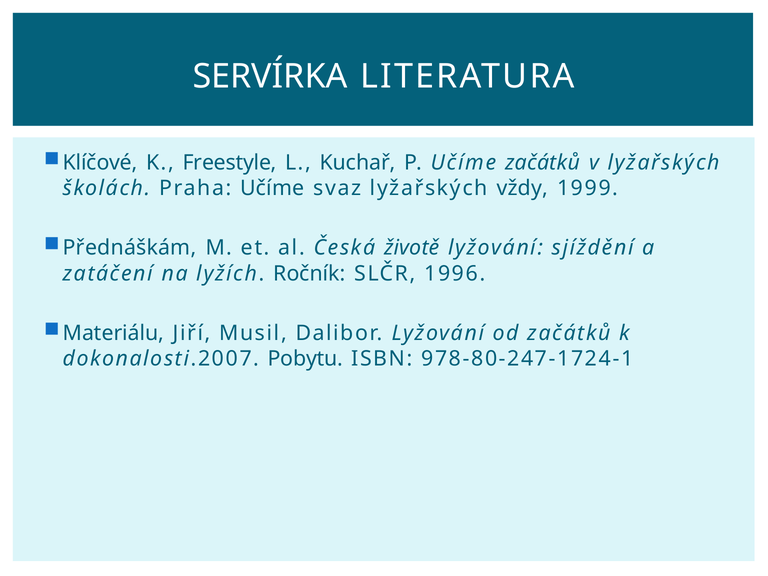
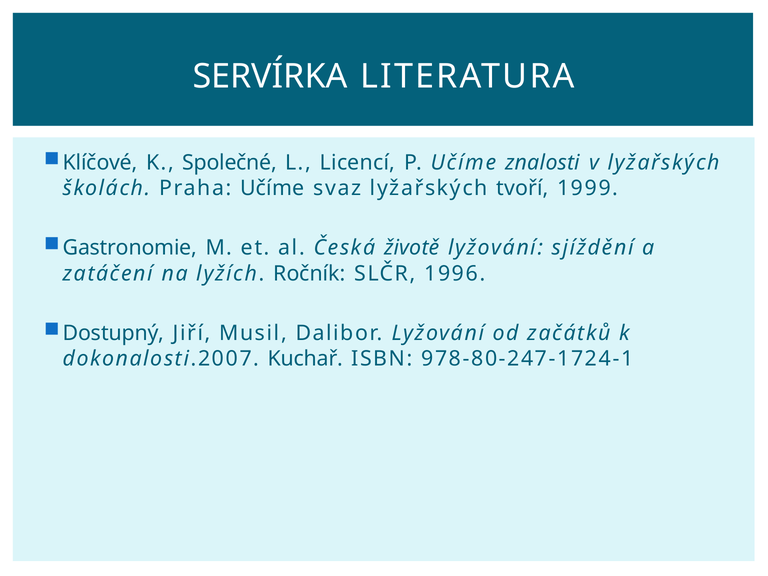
Freestyle: Freestyle -> Společné (230, 163)
Kuchař: Kuchař -> Licencí (357, 163)
Učíme začátků: začátků -> znalosti (543, 163)
vždy: vždy -> tvoří (522, 188)
Přednáškám: Přednáškám -> Gastronomie (130, 248)
Materiálu: Materiálu -> Dostupný (113, 333)
Pobytu: Pobytu -> Kuchař (305, 359)
